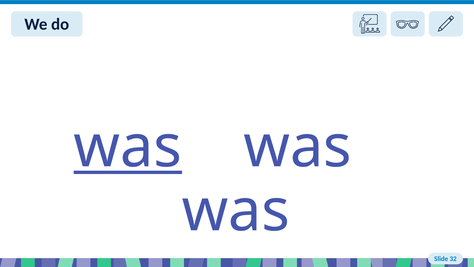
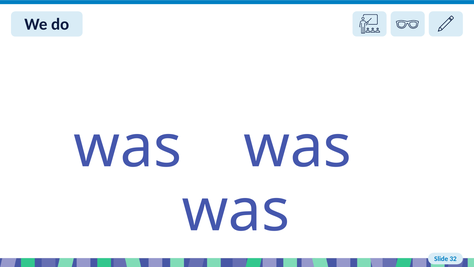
was underline: present -> none (128, 147)
